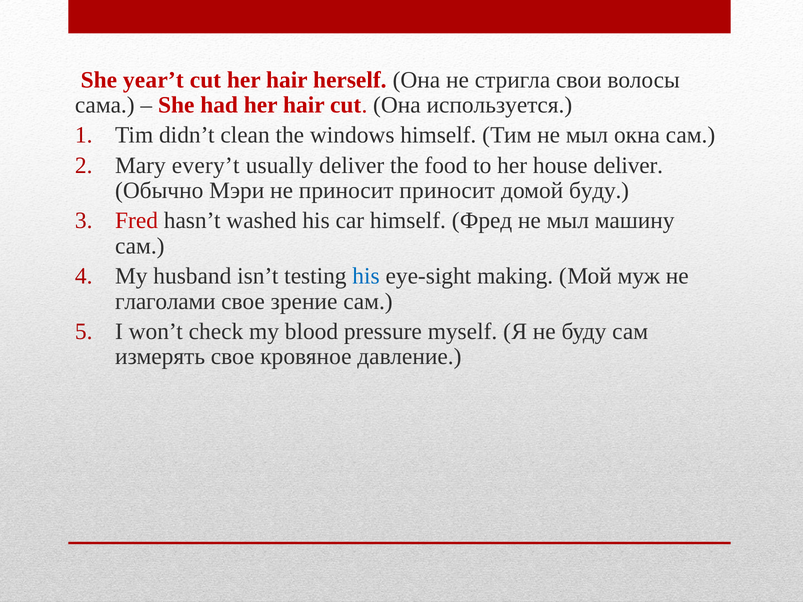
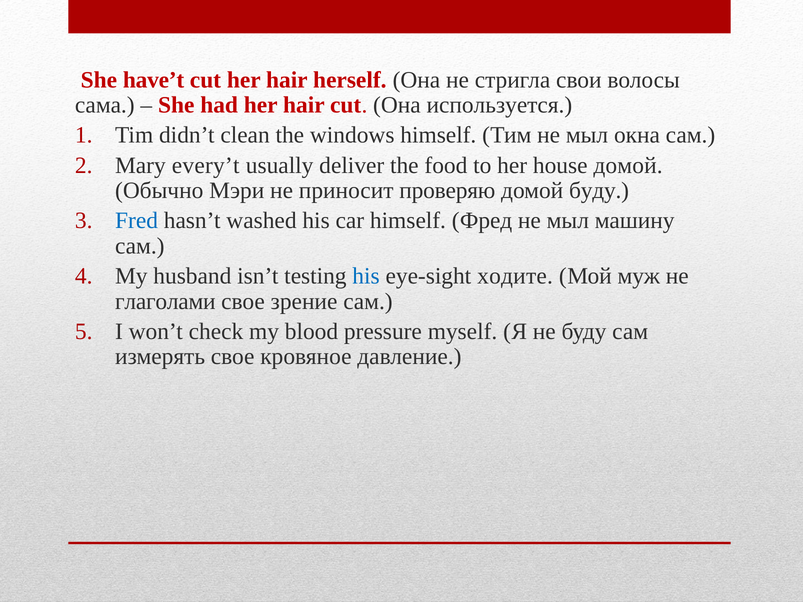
year’t: year’t -> have’t (154, 80)
house deliver: deliver -> домой (628, 165)
приносит приносит: приносит -> проверяю (447, 191)
Fred colour: red -> blue (137, 221)
making: making -> ходите (515, 276)
